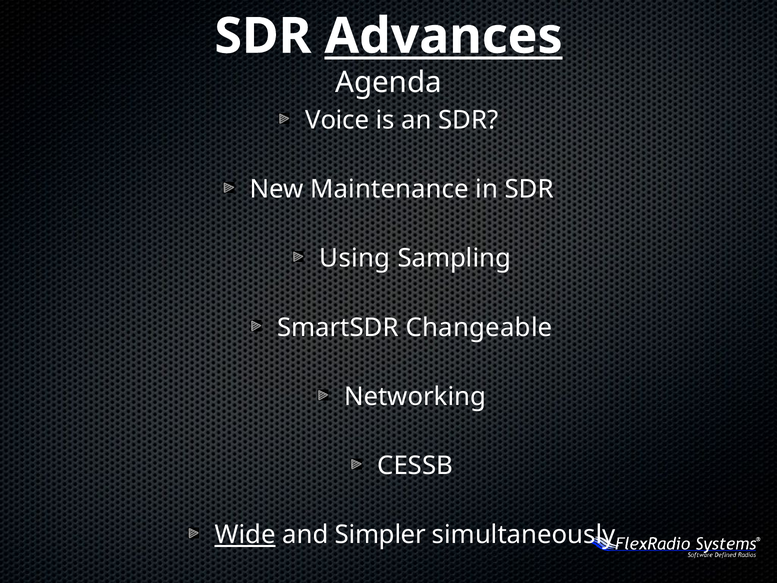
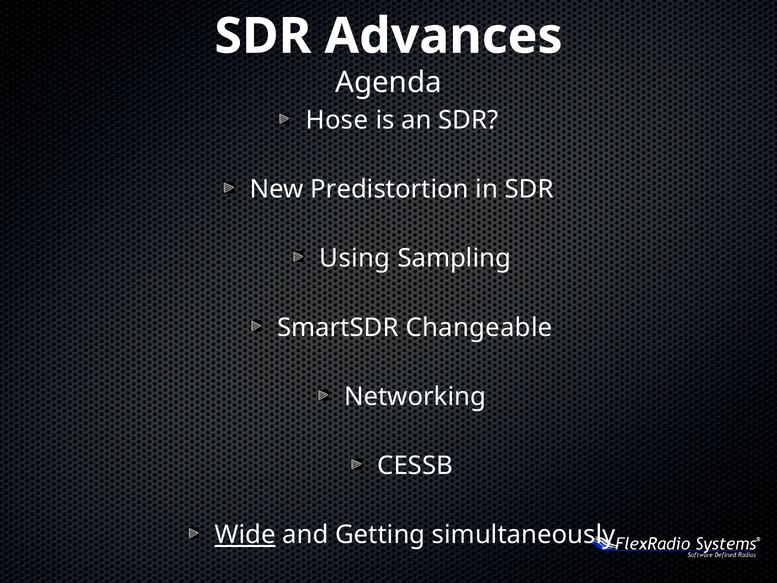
Advances underline: present -> none (444, 36)
Voice: Voice -> Hose (337, 120)
Maintenance: Maintenance -> Predistortion (390, 189)
Simpler: Simpler -> Getting (380, 535)
